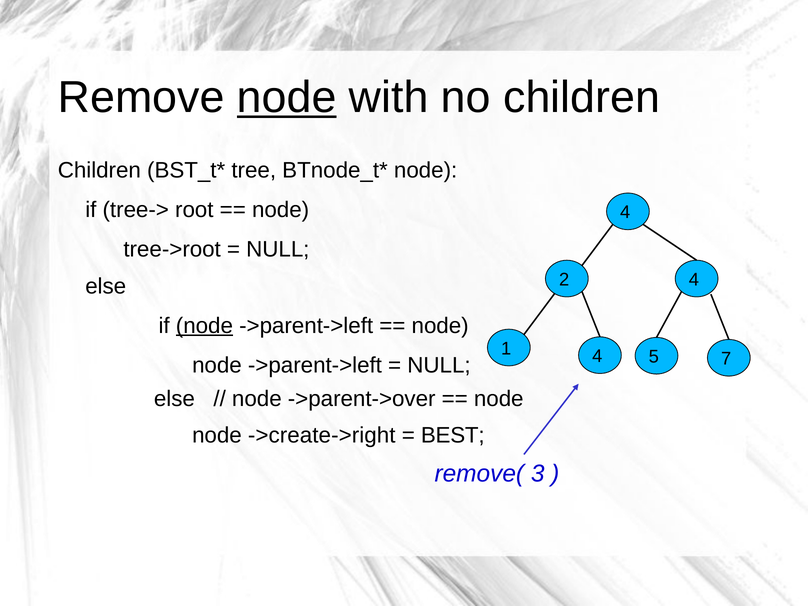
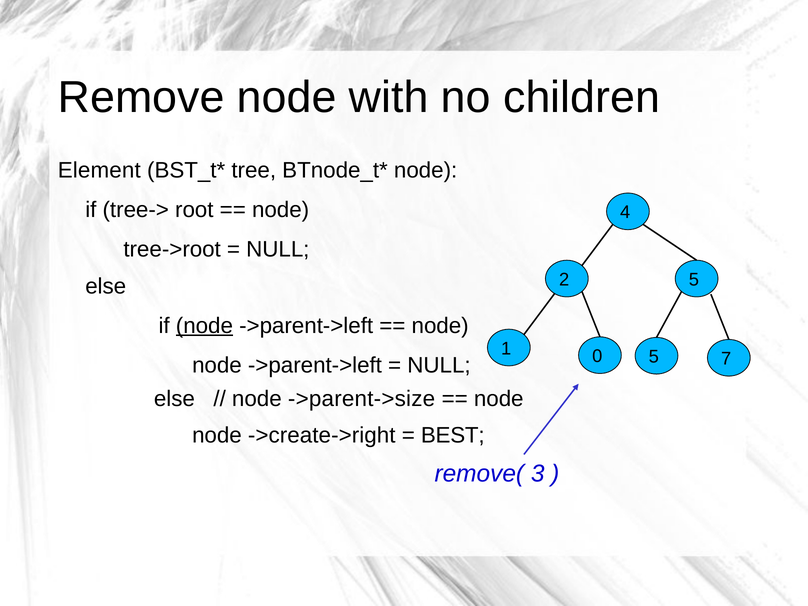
node underline: present -> none (287, 98)
Children: Children -> Element (99, 171)
2 4: 4 -> 5 (694, 280)
1 4: 4 -> 0 (597, 356)
->parent->over: ->parent->over -> ->parent->size (362, 399)
